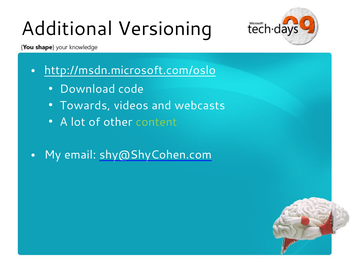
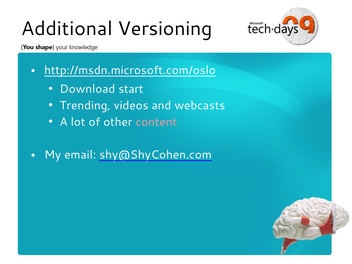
code: code -> start (131, 89)
Towards: Towards -> Trending (85, 105)
content colour: light green -> pink (156, 122)
